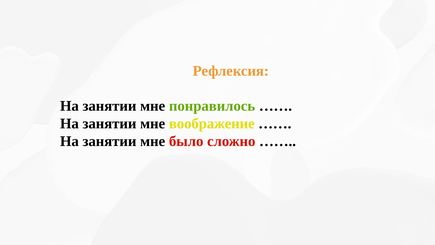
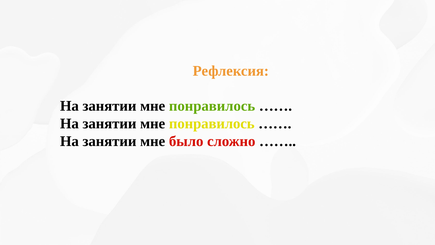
воображение: воображение -> понравилось (212, 123)
